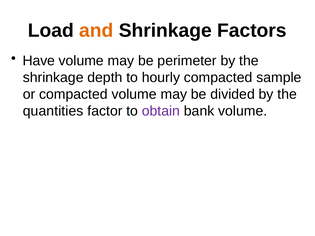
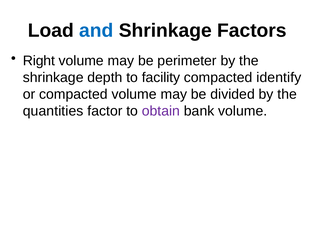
and colour: orange -> blue (96, 30)
Have: Have -> Right (39, 61)
hourly: hourly -> facility (161, 78)
sample: sample -> identify (279, 78)
